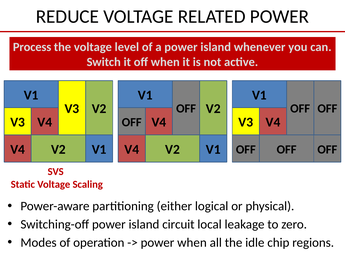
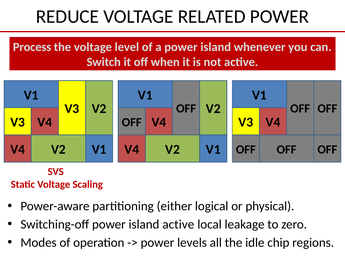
island circuit: circuit -> active (178, 224)
power when: when -> levels (192, 242)
